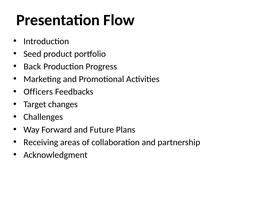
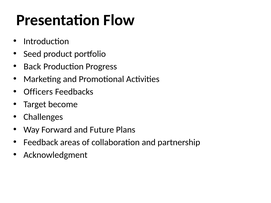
changes: changes -> become (63, 105)
Receiving: Receiving -> Feedback (41, 142)
